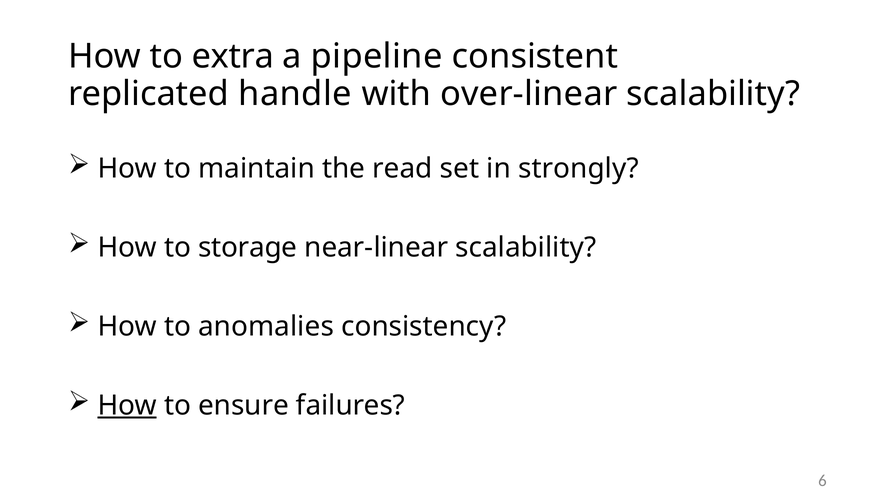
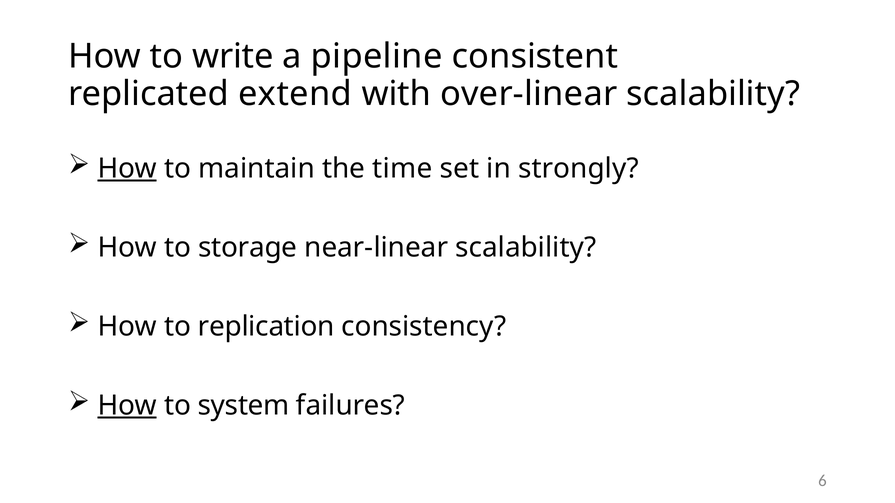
extra: extra -> write (233, 57)
handle: handle -> extend (295, 94)
How underline: none -> present (127, 169)
read: read -> time (402, 169)
anomalies: anomalies -> replication (266, 327)
ensure: ensure -> system (244, 406)
